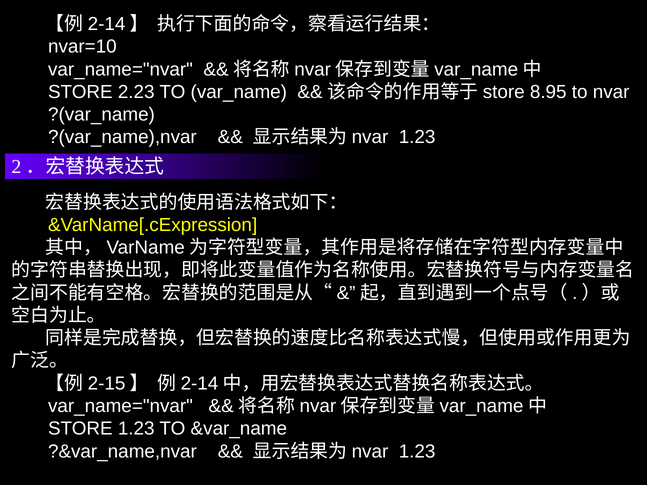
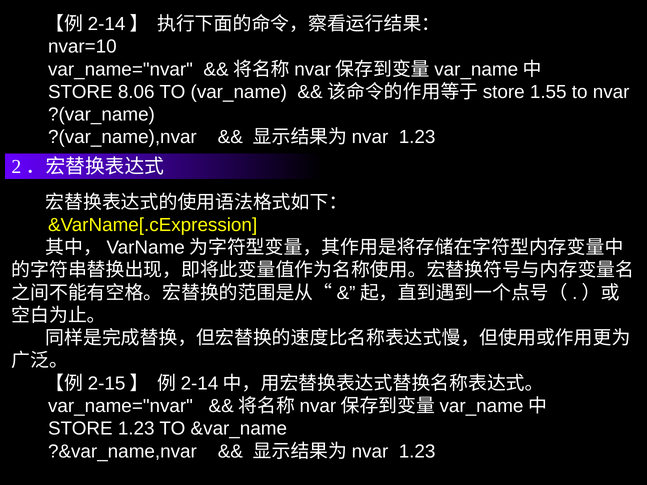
2.23: 2.23 -> 8.06 (136, 92)
8.95: 8.95 -> 1.55 (548, 92)
